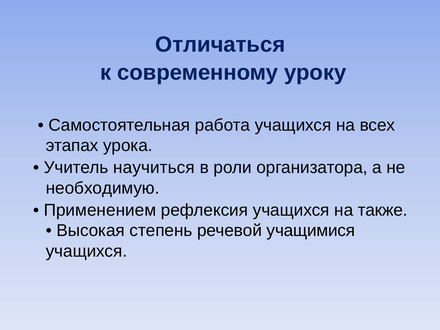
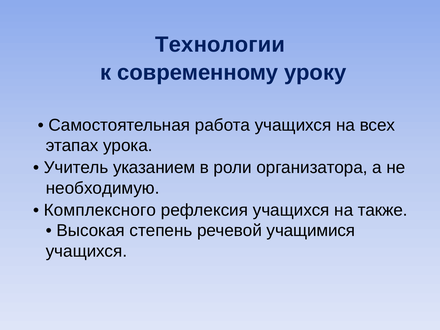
Отличаться: Отличаться -> Технологии (220, 45)
научиться: научиться -> указанием (154, 168)
Применением: Применением -> Комплексного (100, 210)
